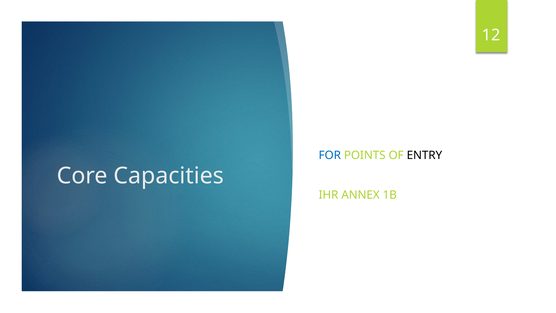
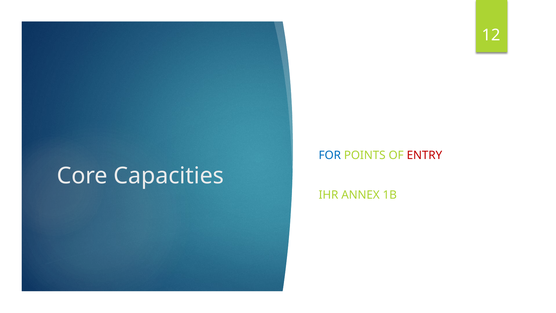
ENTRY colour: black -> red (424, 155)
